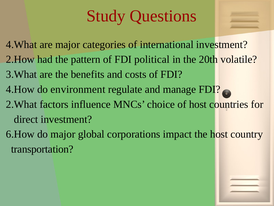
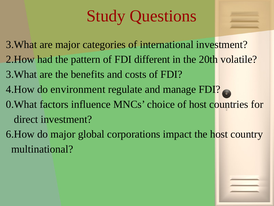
4.What: 4.What -> 3.What (21, 44)
political: political -> different (152, 59)
2.What: 2.What -> 0.What (21, 104)
transportation: transportation -> multinational (42, 149)
